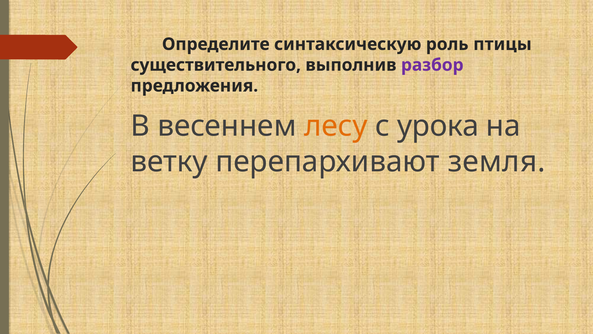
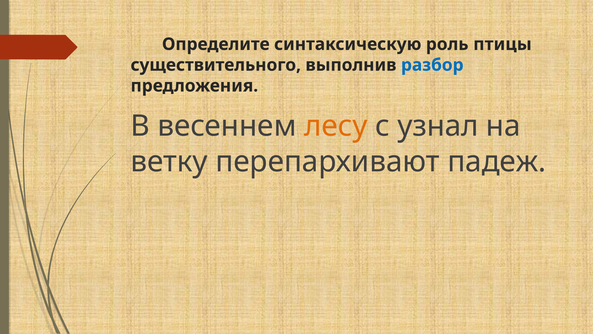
разбор colour: purple -> blue (432, 65)
урока: урока -> узнал (438, 126)
земля: земля -> падеж (497, 161)
